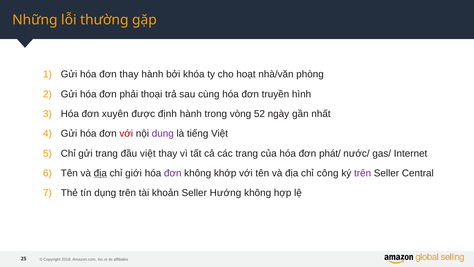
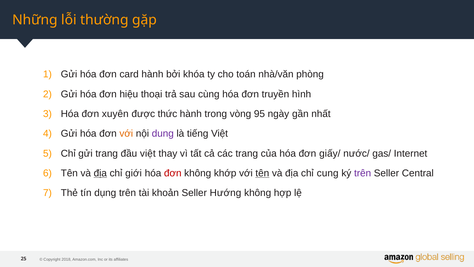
đơn thay: thay -> card (129, 74)
hoạt: hoạt -> toán (246, 74)
phải: phải -> hiệu (129, 94)
định: định -> thức (167, 114)
52: 52 -> 95 (259, 114)
với colour: red -> orange (126, 134)
phát/: phát/ -> giấy/ (330, 153)
đơn colour: purple -> red (173, 173)
tên underline: none -> present (262, 173)
công: công -> cung (328, 173)
